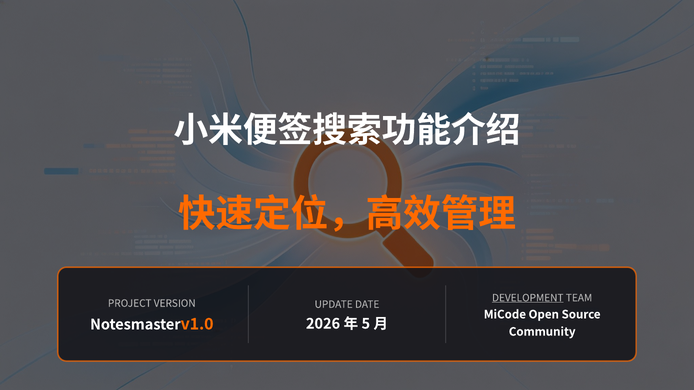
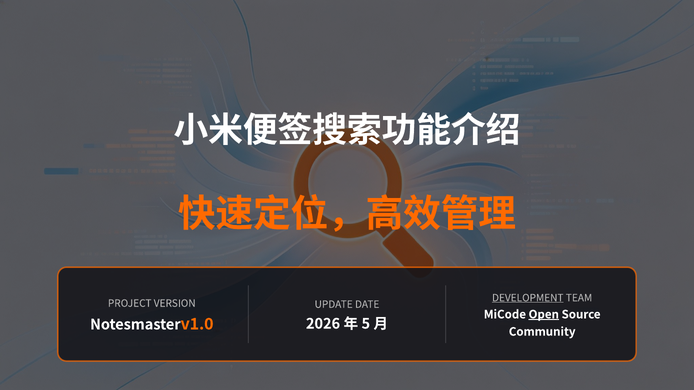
Open underline: none -> present (544, 315)
